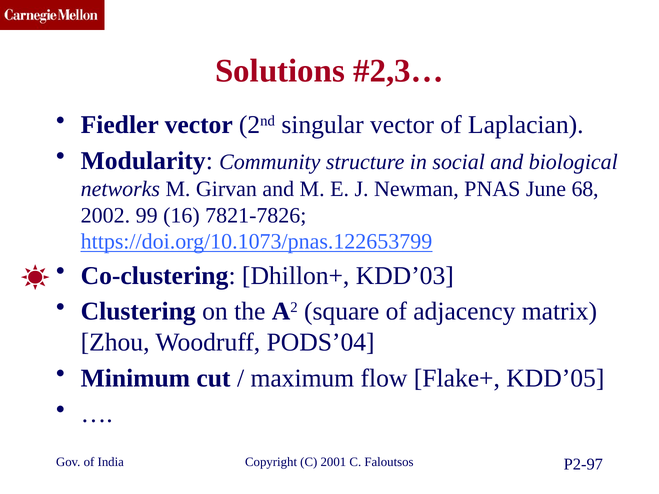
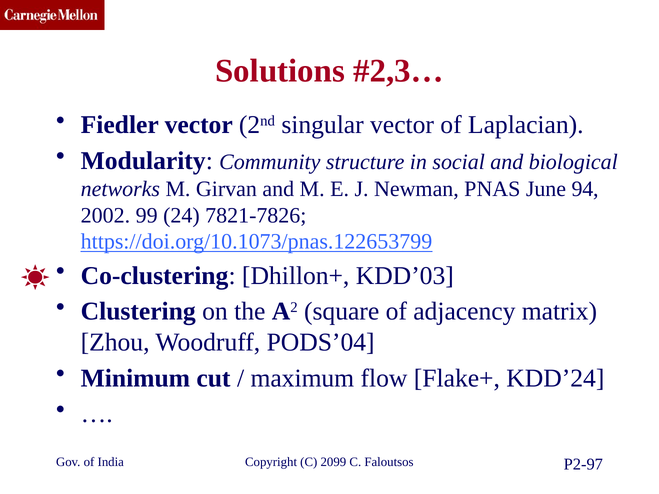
68: 68 -> 94 (585, 189)
16: 16 -> 24 (181, 215)
KDD’05: KDD’05 -> KDD’24 (555, 378)
2001: 2001 -> 2099 (333, 462)
